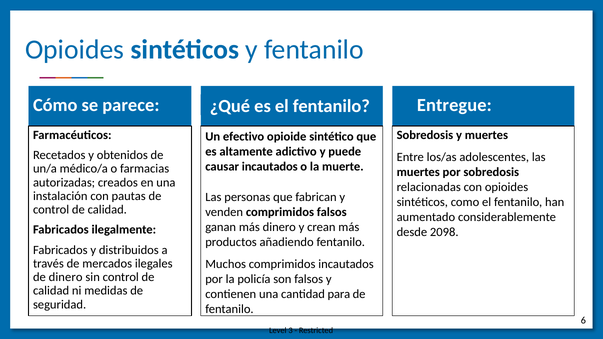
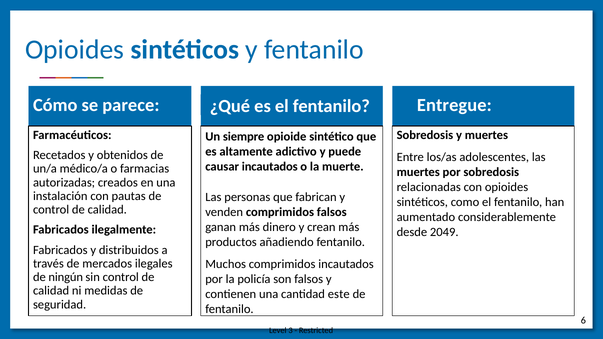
efectivo: efectivo -> siempre (244, 137)
2098: 2098 -> 2049 (444, 232)
de dinero: dinero -> ningún (66, 277)
para: para -> este (339, 294)
